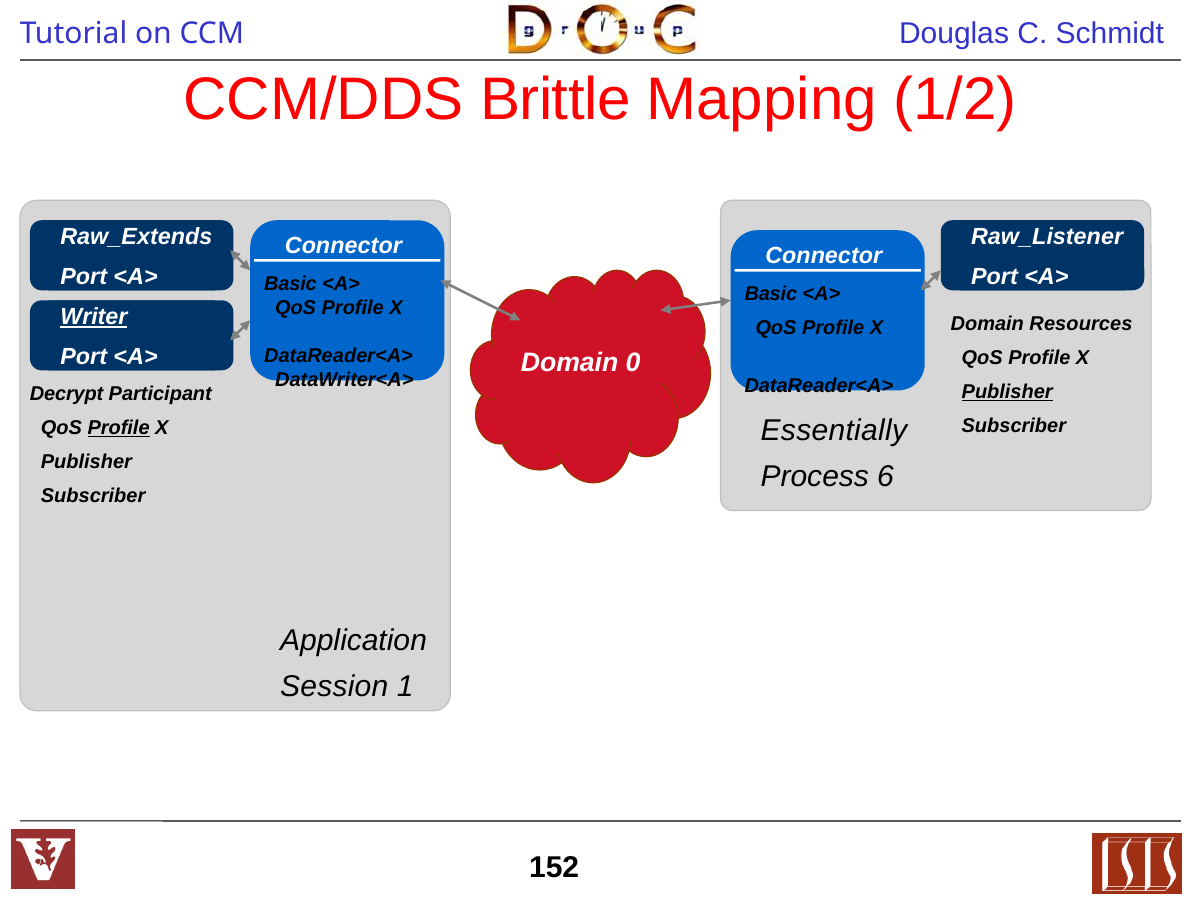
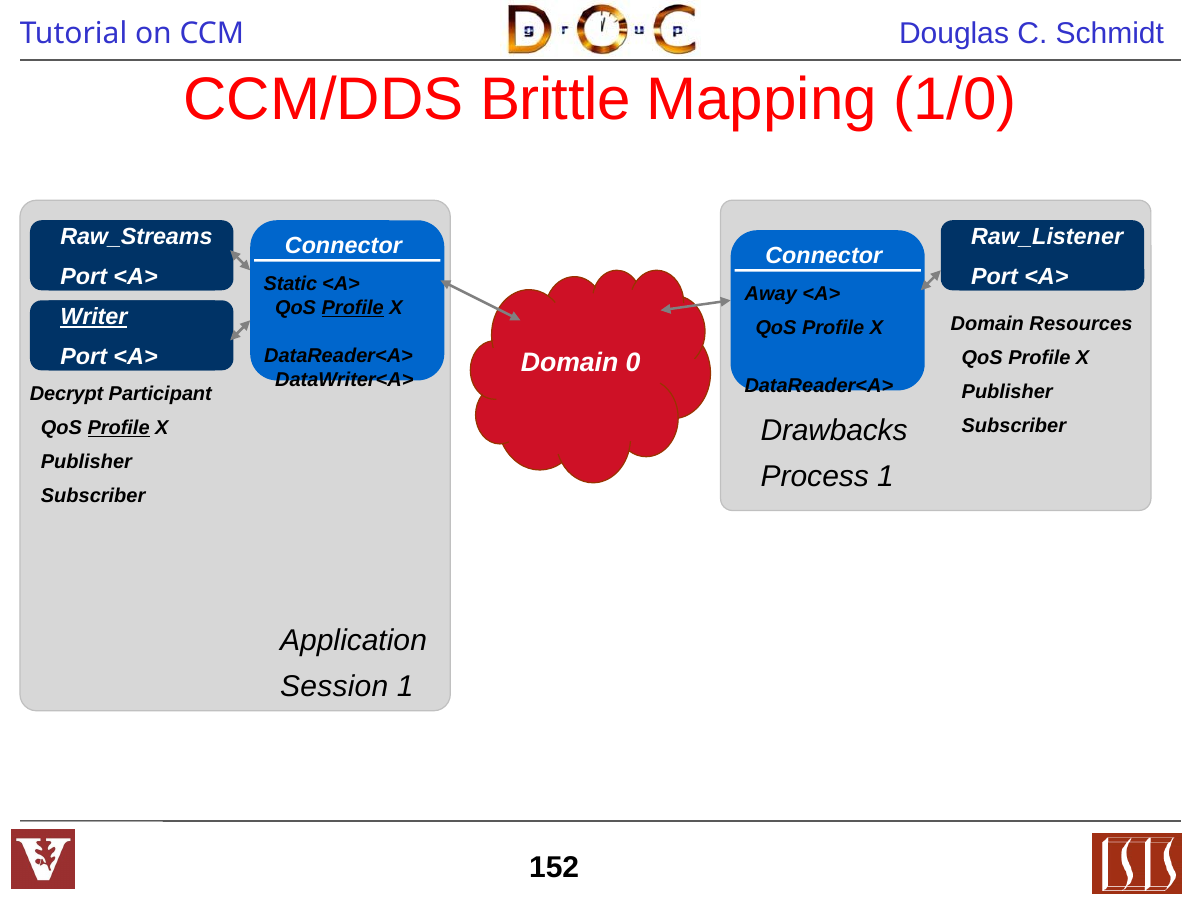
1/2: 1/2 -> 1/0 (955, 99)
Raw_Extends: Raw_Extends -> Raw_Streams (136, 237)
Basic: Basic -> Static (290, 284)
Basic: Basic -> Away (771, 294)
Profile underline: none -> present (353, 308)
Publisher underline: present -> none (1007, 392)
Essentially: Essentially -> Drawbacks (834, 430)
Process 6: 6 -> 1 (886, 476)
